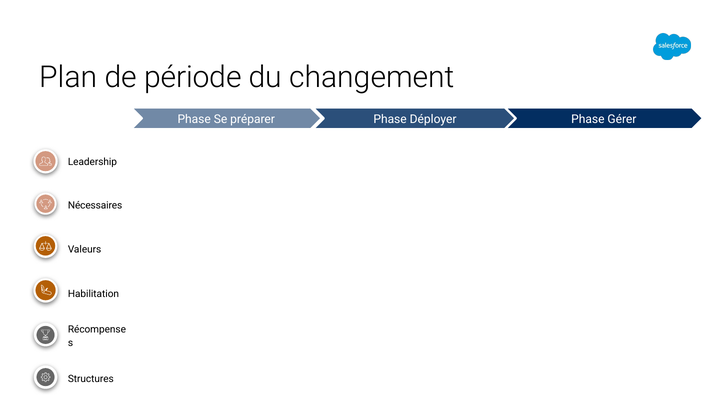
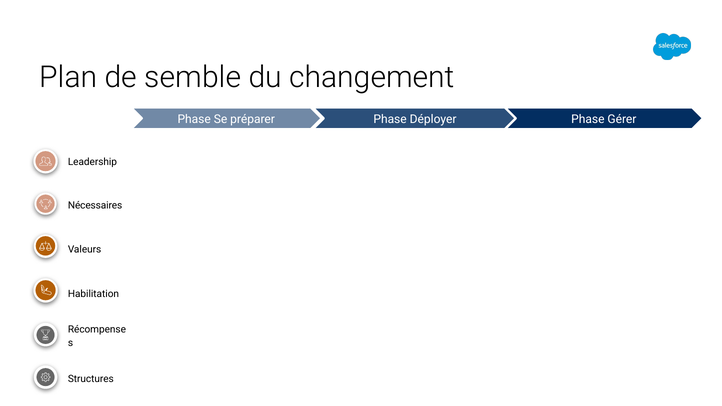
période: période -> semble (193, 77)
